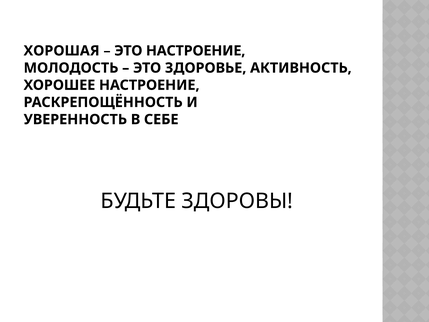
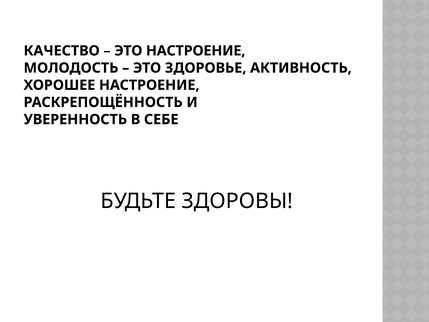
ХОРОШАЯ: ХОРОШАЯ -> КАЧЕСТВО (62, 51)
